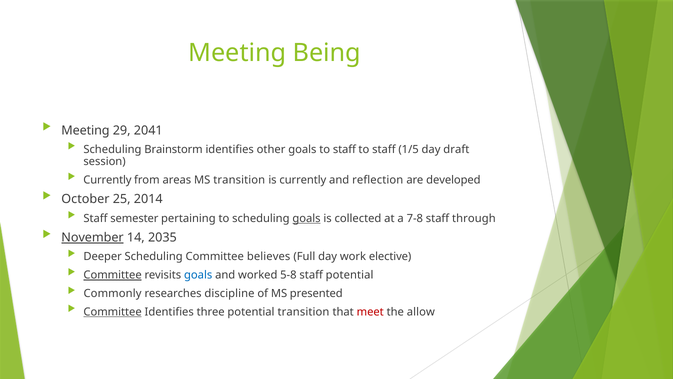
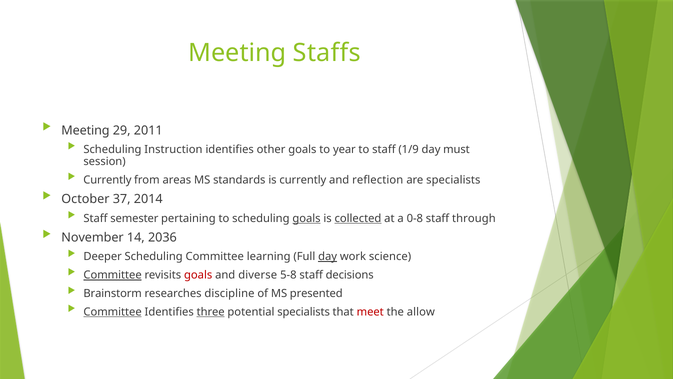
Being: Being -> Staffs (327, 53)
2041: 2041 -> 2011 (148, 130)
Brainstorm: Brainstorm -> Instruction (173, 149)
goals to staff: staff -> year (344, 149)
1/5: 1/5 -> 1/9 (409, 149)
draft: draft -> must (456, 149)
MS transition: transition -> standards (239, 180)
are developed: developed -> specialists (453, 180)
25: 25 -> 37 (122, 199)
collected underline: none -> present (358, 218)
7-8: 7-8 -> 0-8 (415, 218)
November underline: present -> none (93, 237)
2035: 2035 -> 2036 (162, 237)
believes: believes -> learning (269, 256)
day underline: none -> present (328, 256)
elective: elective -> science (390, 256)
goals colour: blue -> red (198, 275)
worked: worked -> diverse (258, 275)
staff potential: potential -> decisions (350, 275)
Commonly: Commonly -> Brainstorm (113, 293)
three underline: none -> present (211, 312)
potential transition: transition -> specialists (304, 312)
